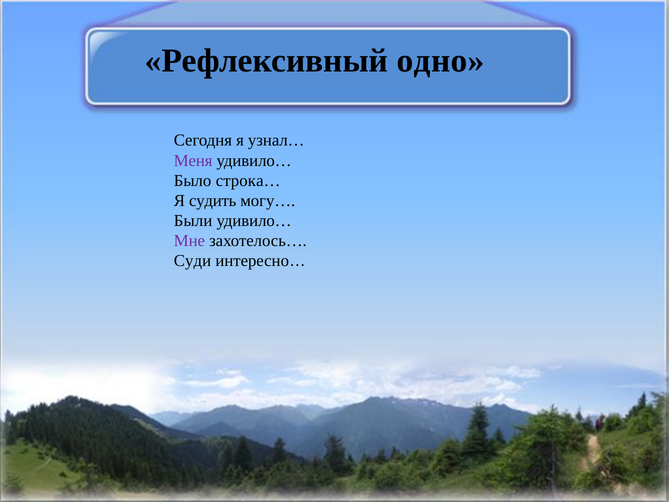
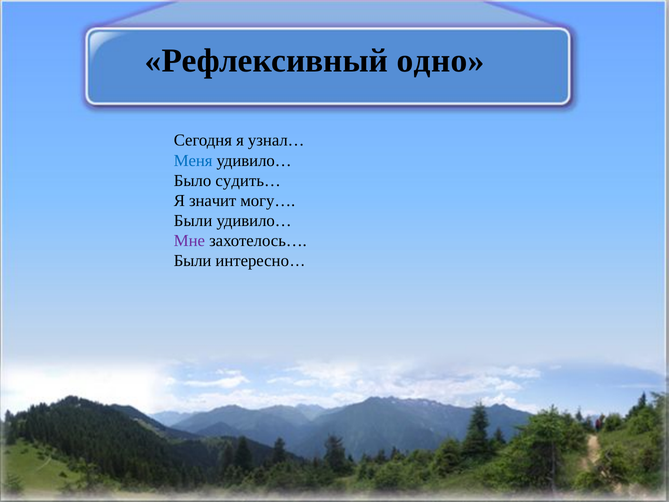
Меня colour: purple -> blue (193, 160)
строка…: строка… -> судить… (248, 181)
судить: судить -> значит (213, 201)
Суди: Суди -> Были (193, 261)
